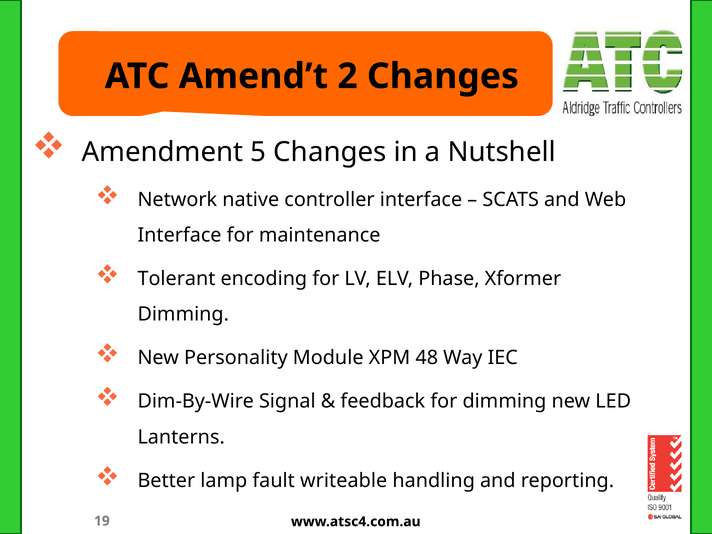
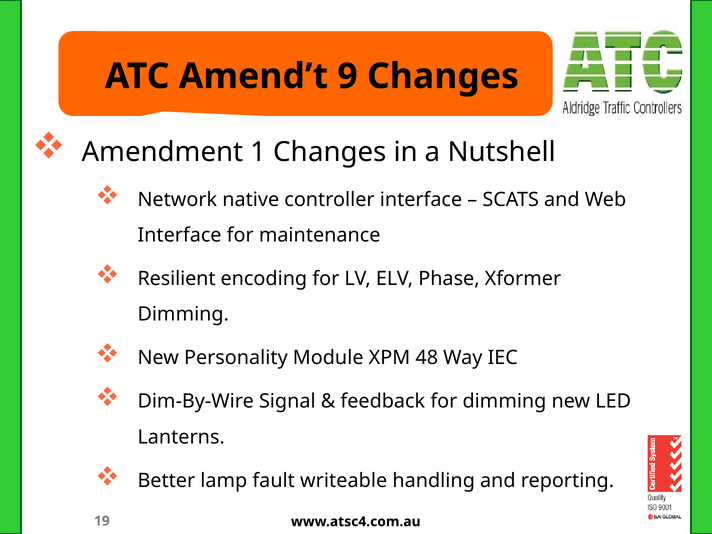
2: 2 -> 9 (348, 76)
5: 5 -> 1 (258, 152)
Tolerant: Tolerant -> Resilient (177, 279)
